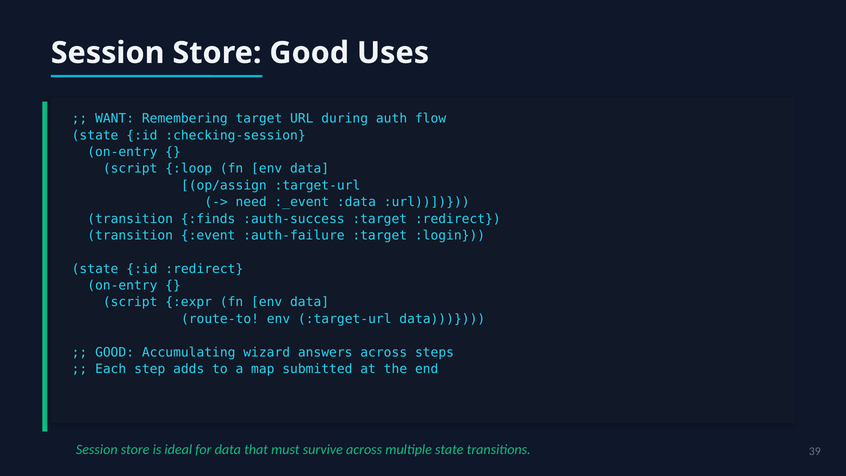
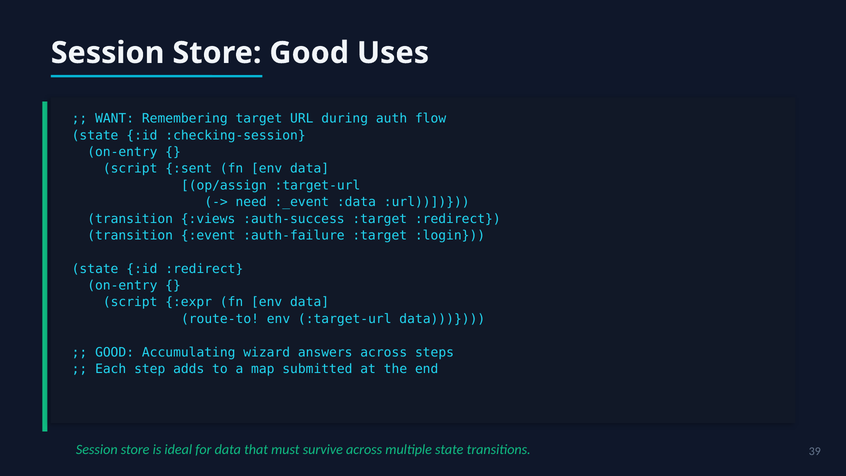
:loop: :loop -> :sent (189, 169)
:finds: :finds -> :views (208, 219)
